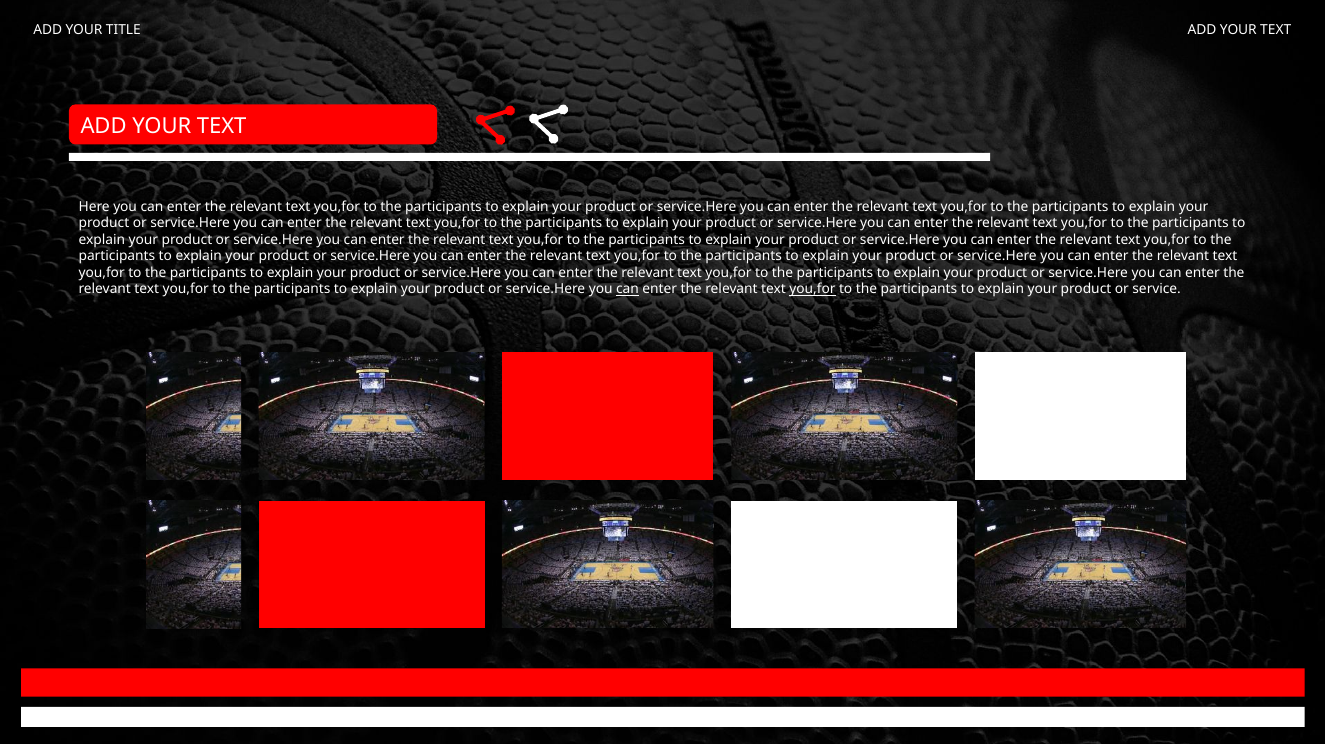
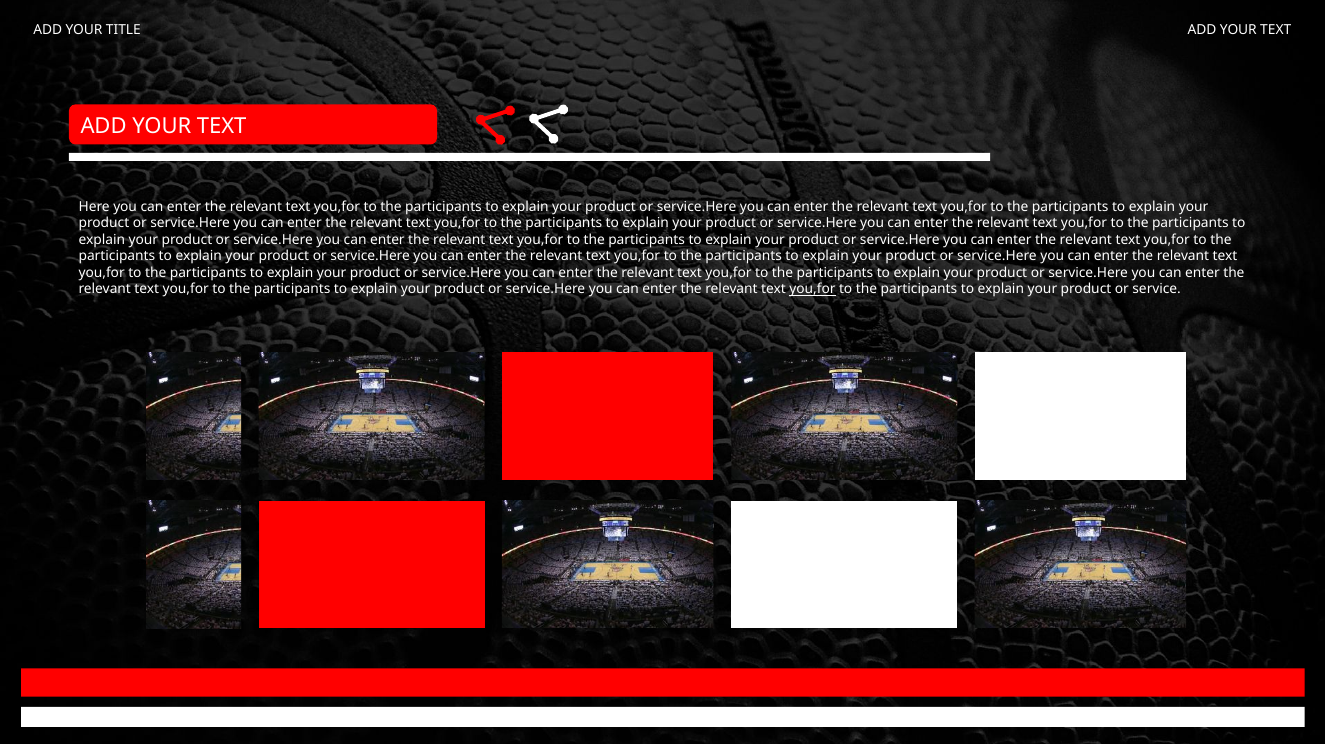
can underline: present -> none (627, 289)
